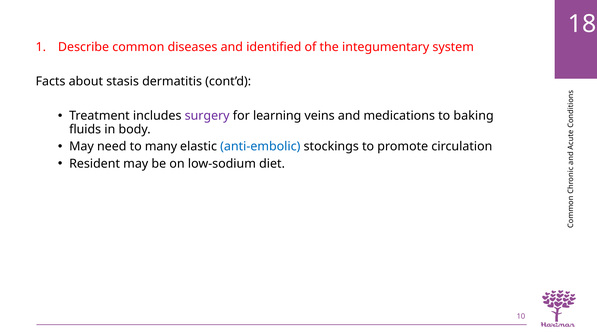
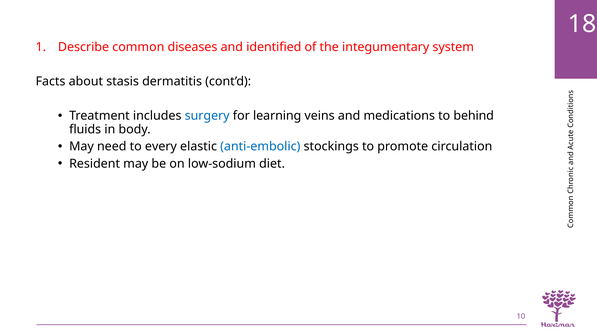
surgery colour: purple -> blue (207, 116)
baking: baking -> behind (474, 116)
many: many -> every (161, 146)
